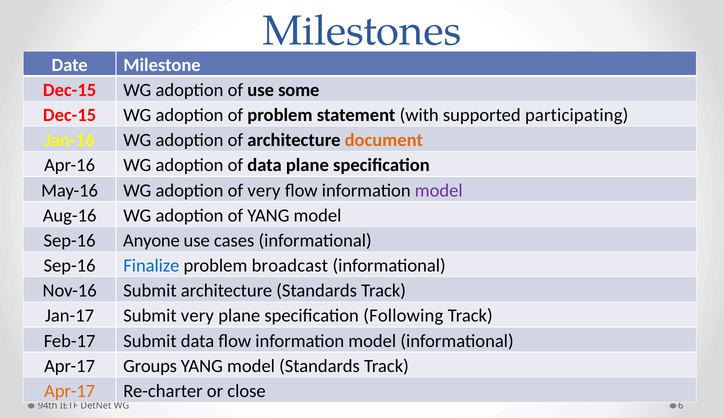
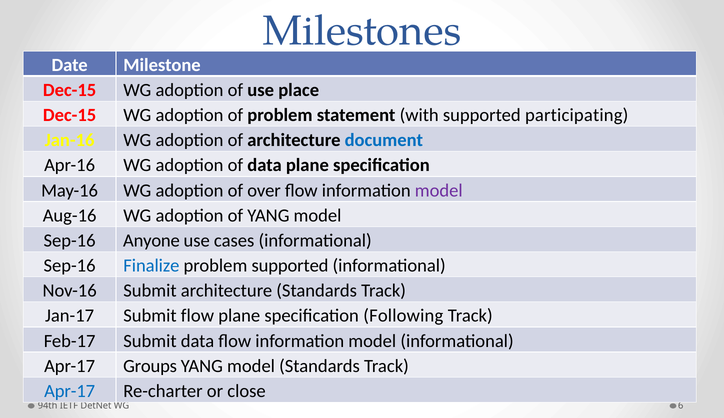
some: some -> place (299, 90)
document colour: orange -> blue (384, 140)
of very: very -> over (264, 190)
problem broadcast: broadcast -> supported (290, 265)
Submit very: very -> flow (197, 316)
Apr-17 colour: orange -> blue (70, 391)
